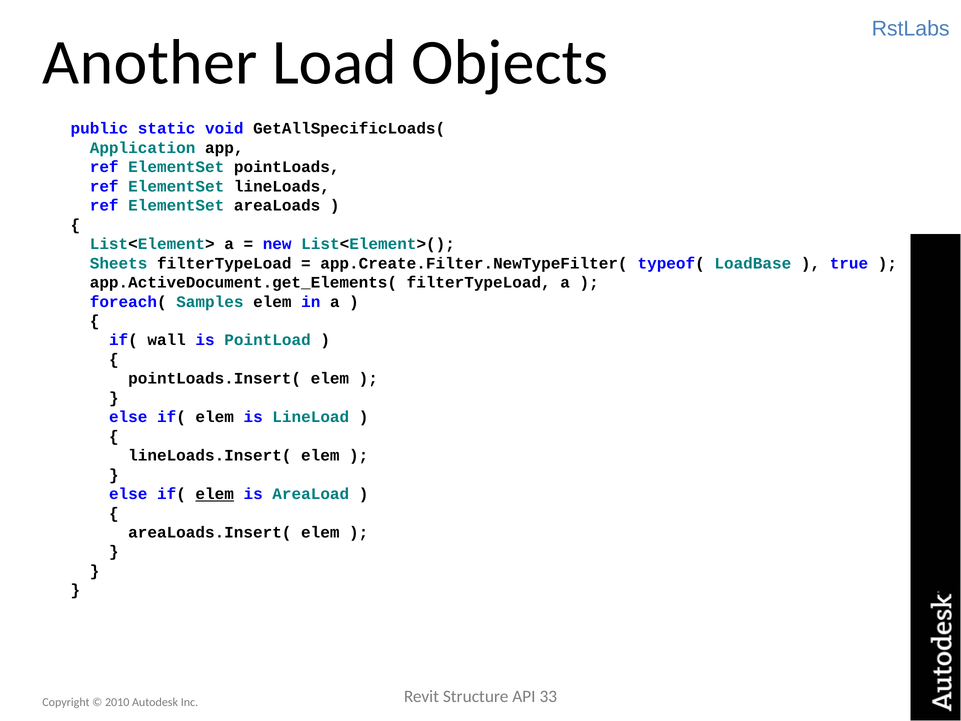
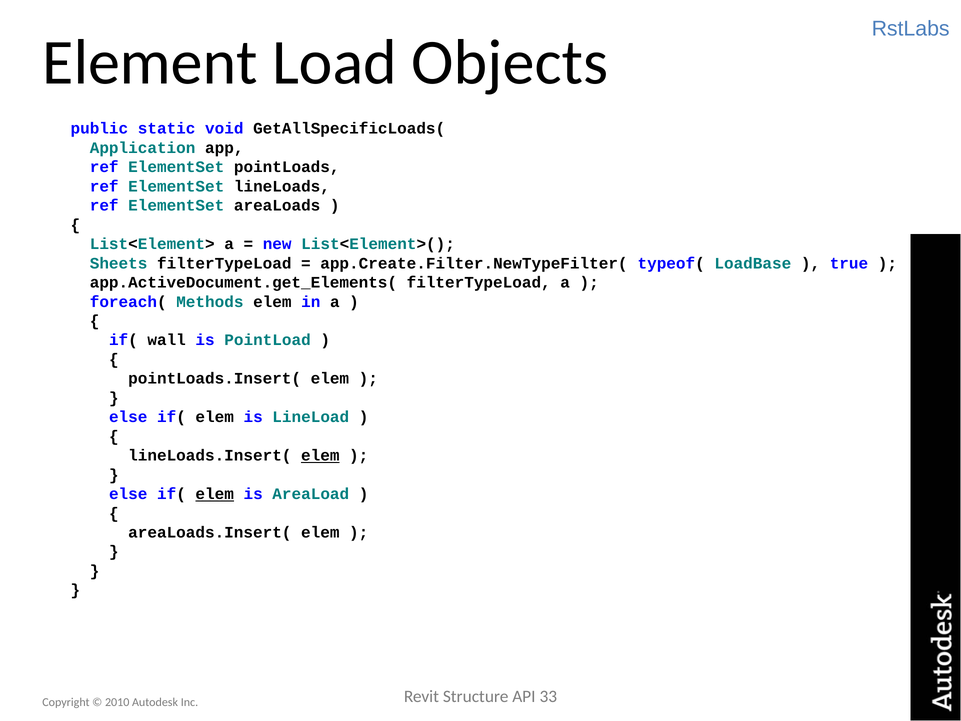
Another: Another -> Element (150, 63)
Samples: Samples -> Methods (210, 302)
elem underline: none -> present (320, 455)
